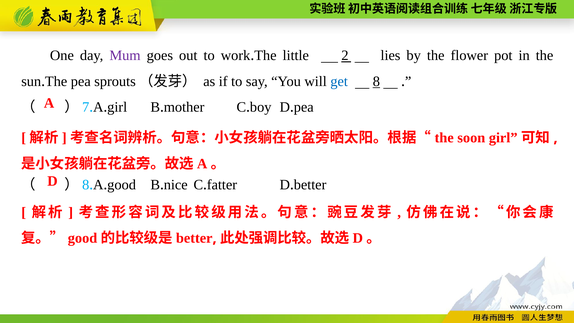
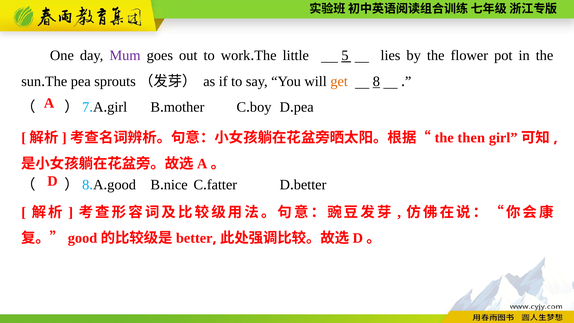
2: 2 -> 5 (345, 56)
get colour: blue -> orange (339, 81)
soon: soon -> then (471, 138)
